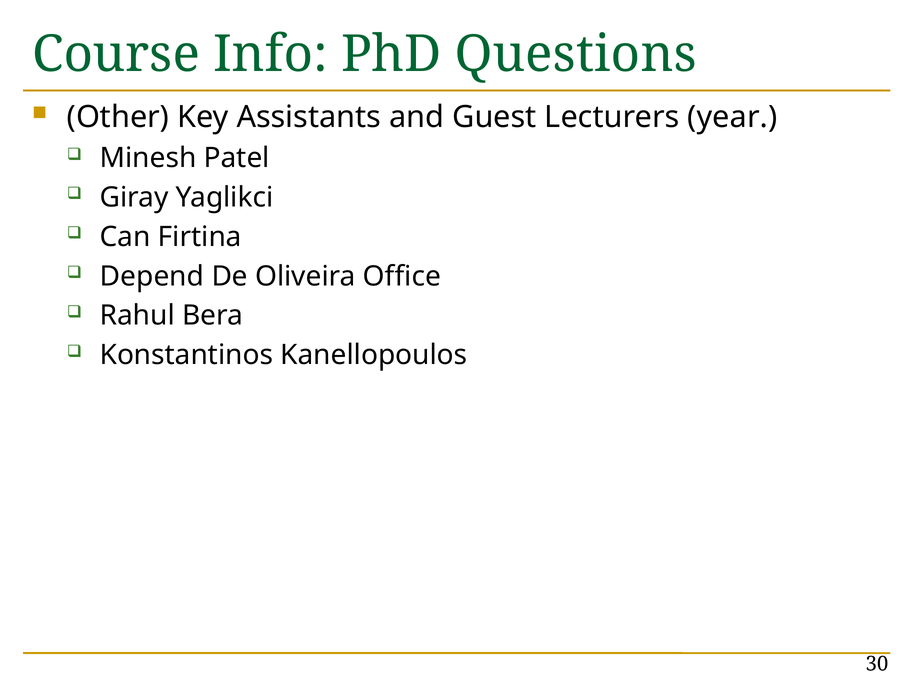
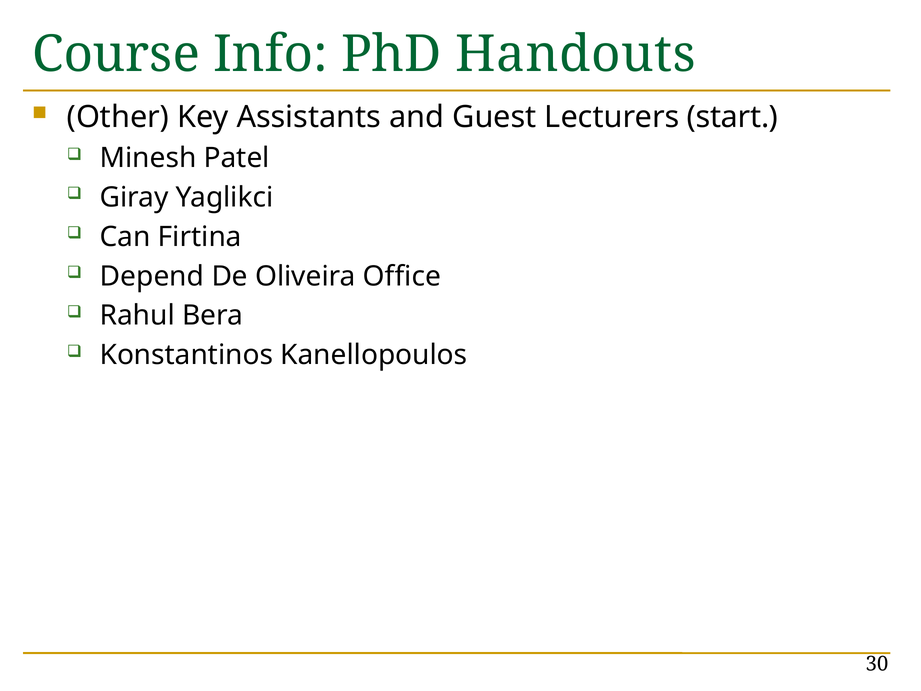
Questions: Questions -> Handouts (576, 54)
year: year -> start (733, 117)
